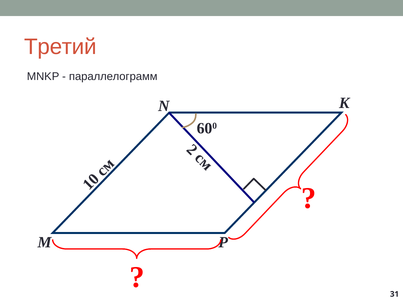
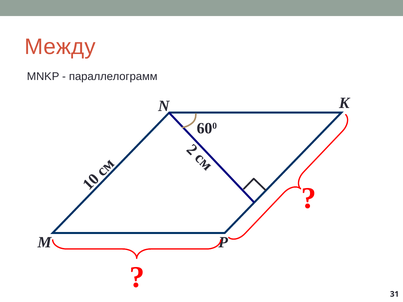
Третий: Третий -> Между (60, 47)
